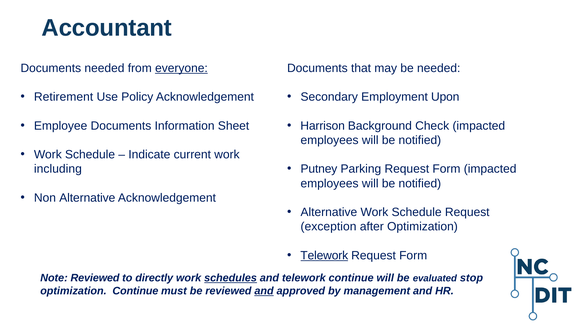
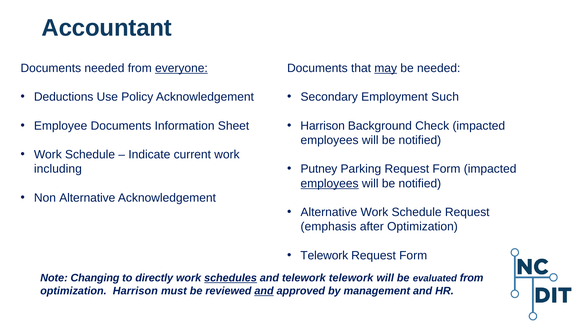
may underline: none -> present (386, 68)
Retirement: Retirement -> Deductions (64, 97)
Upon: Upon -> Such (445, 97)
employees underline: none -> present (330, 183)
exception: exception -> emphasis (329, 226)
Telework underline: present -> none (324, 255)
Note Reviewed: Reviewed -> Changing (95, 278)
telework continue: continue -> telework (351, 278)
evaluated stop: stop -> from (472, 278)
optimization Continue: Continue -> Harrison (135, 291)
